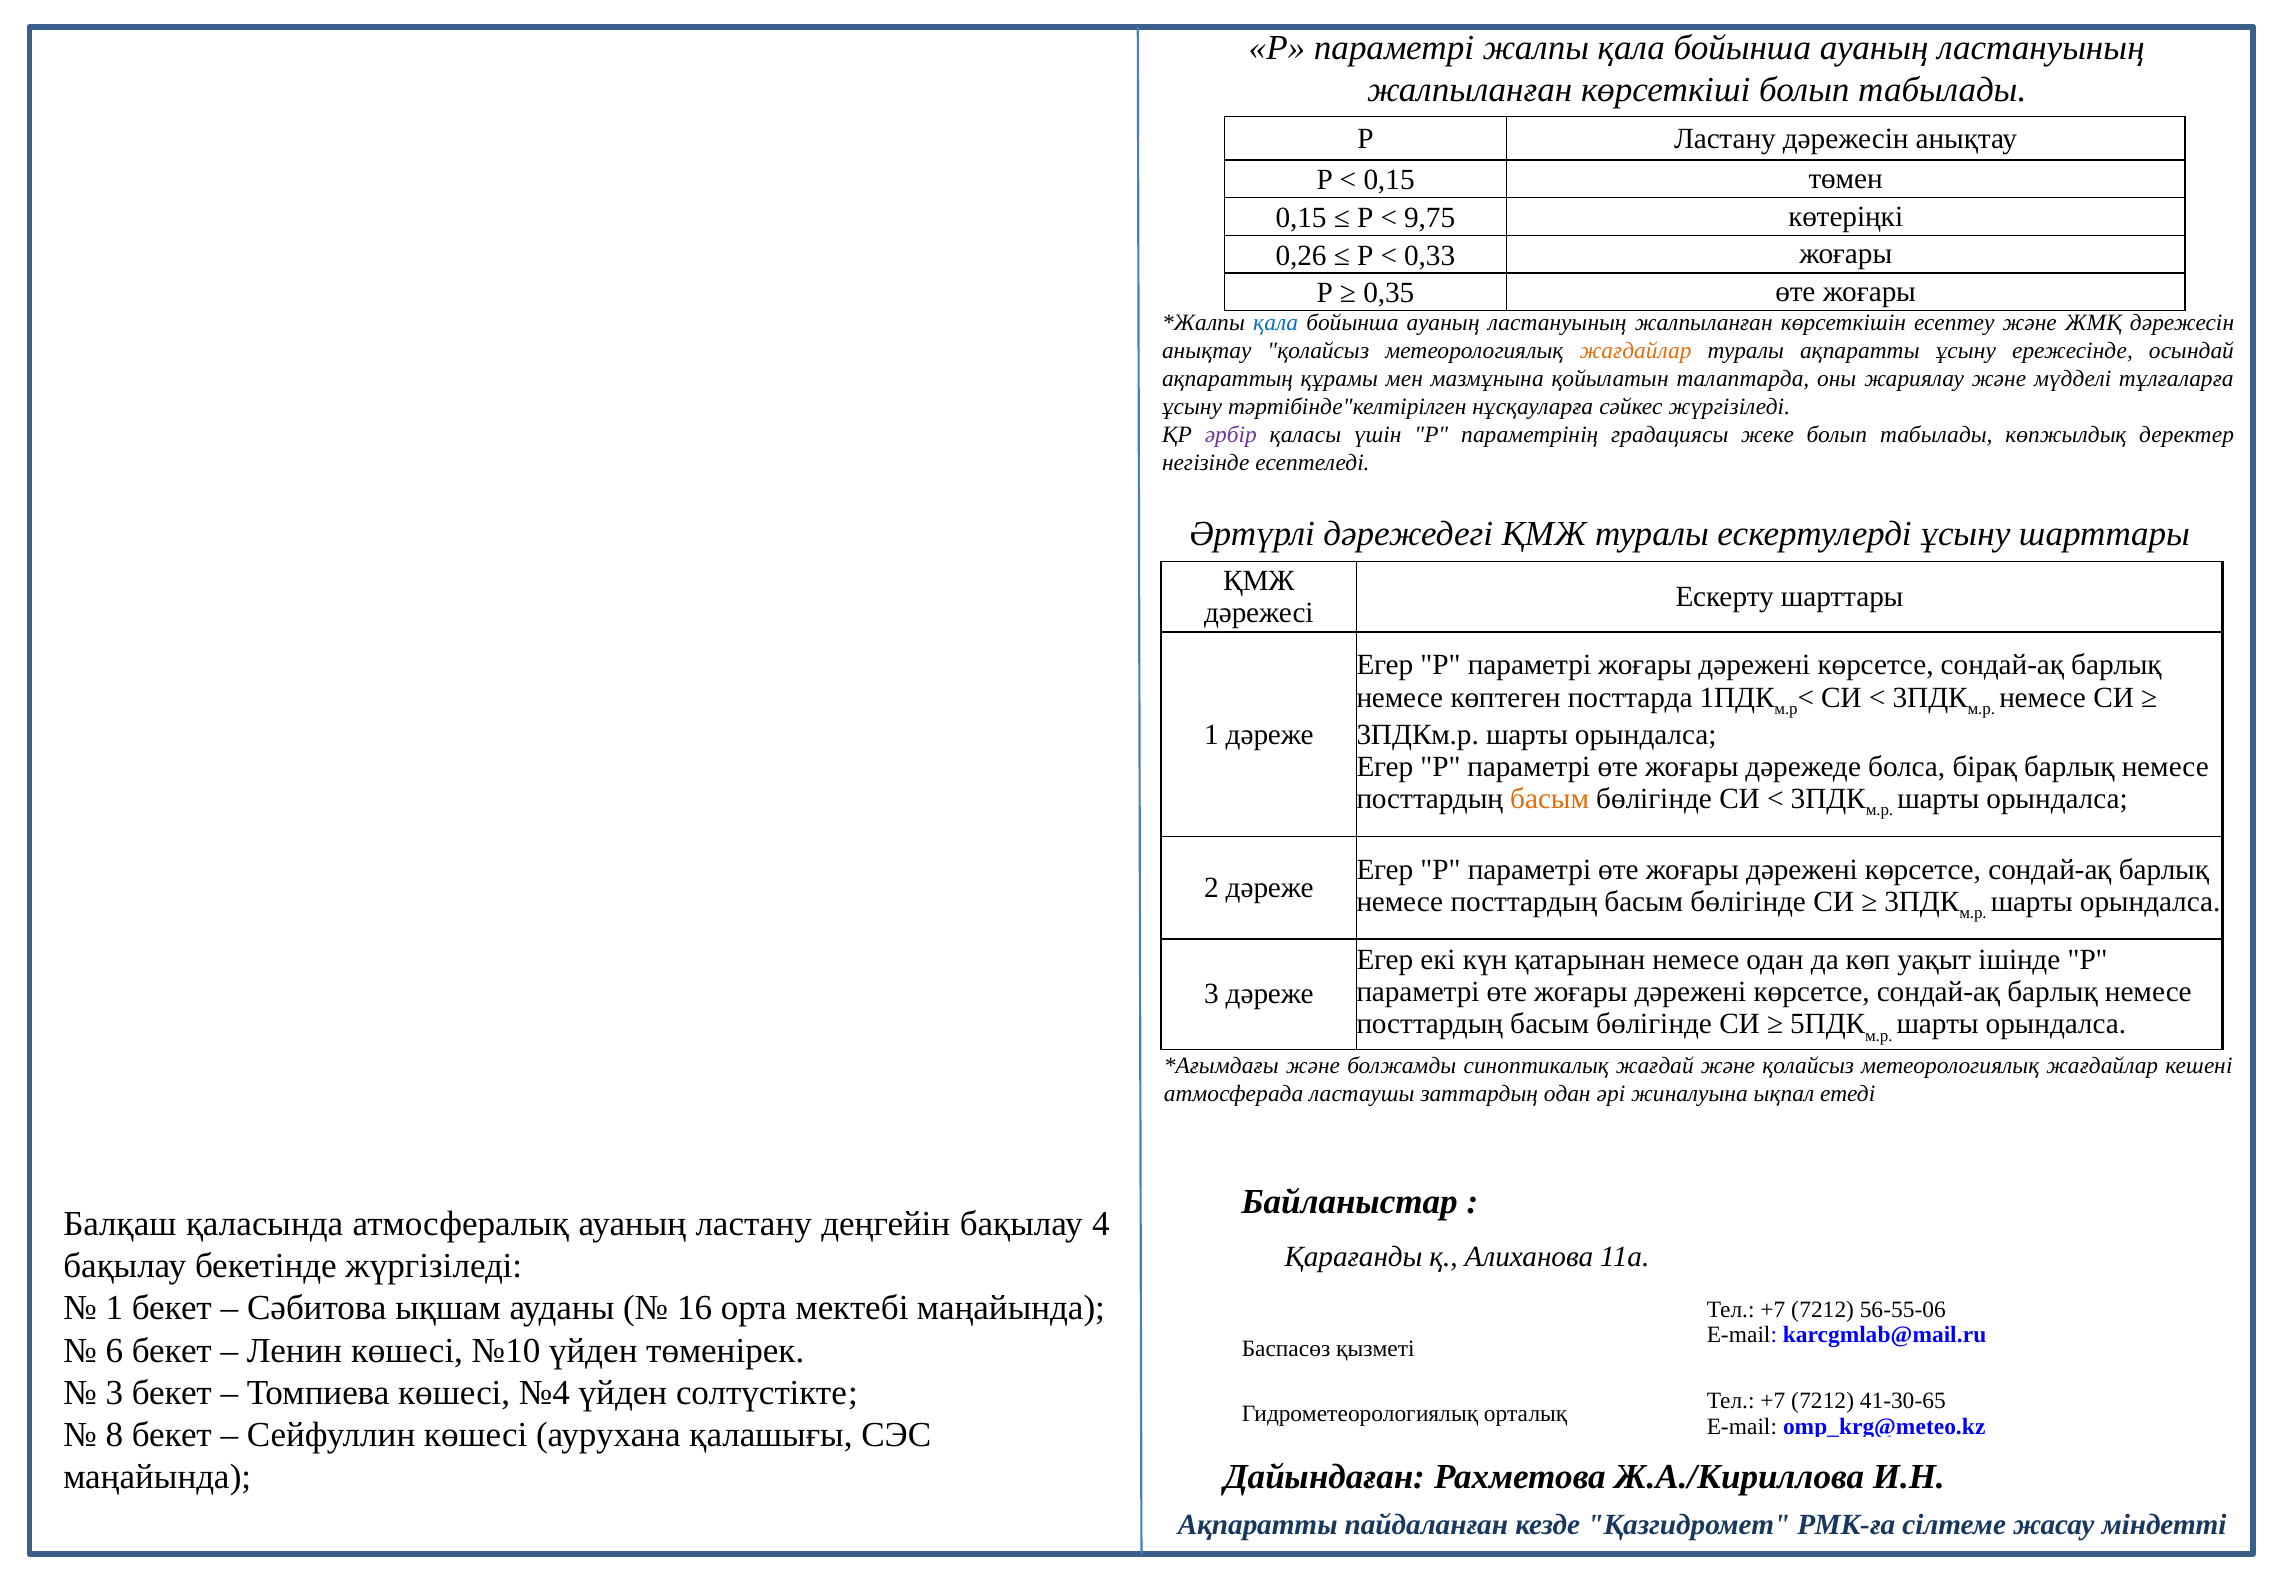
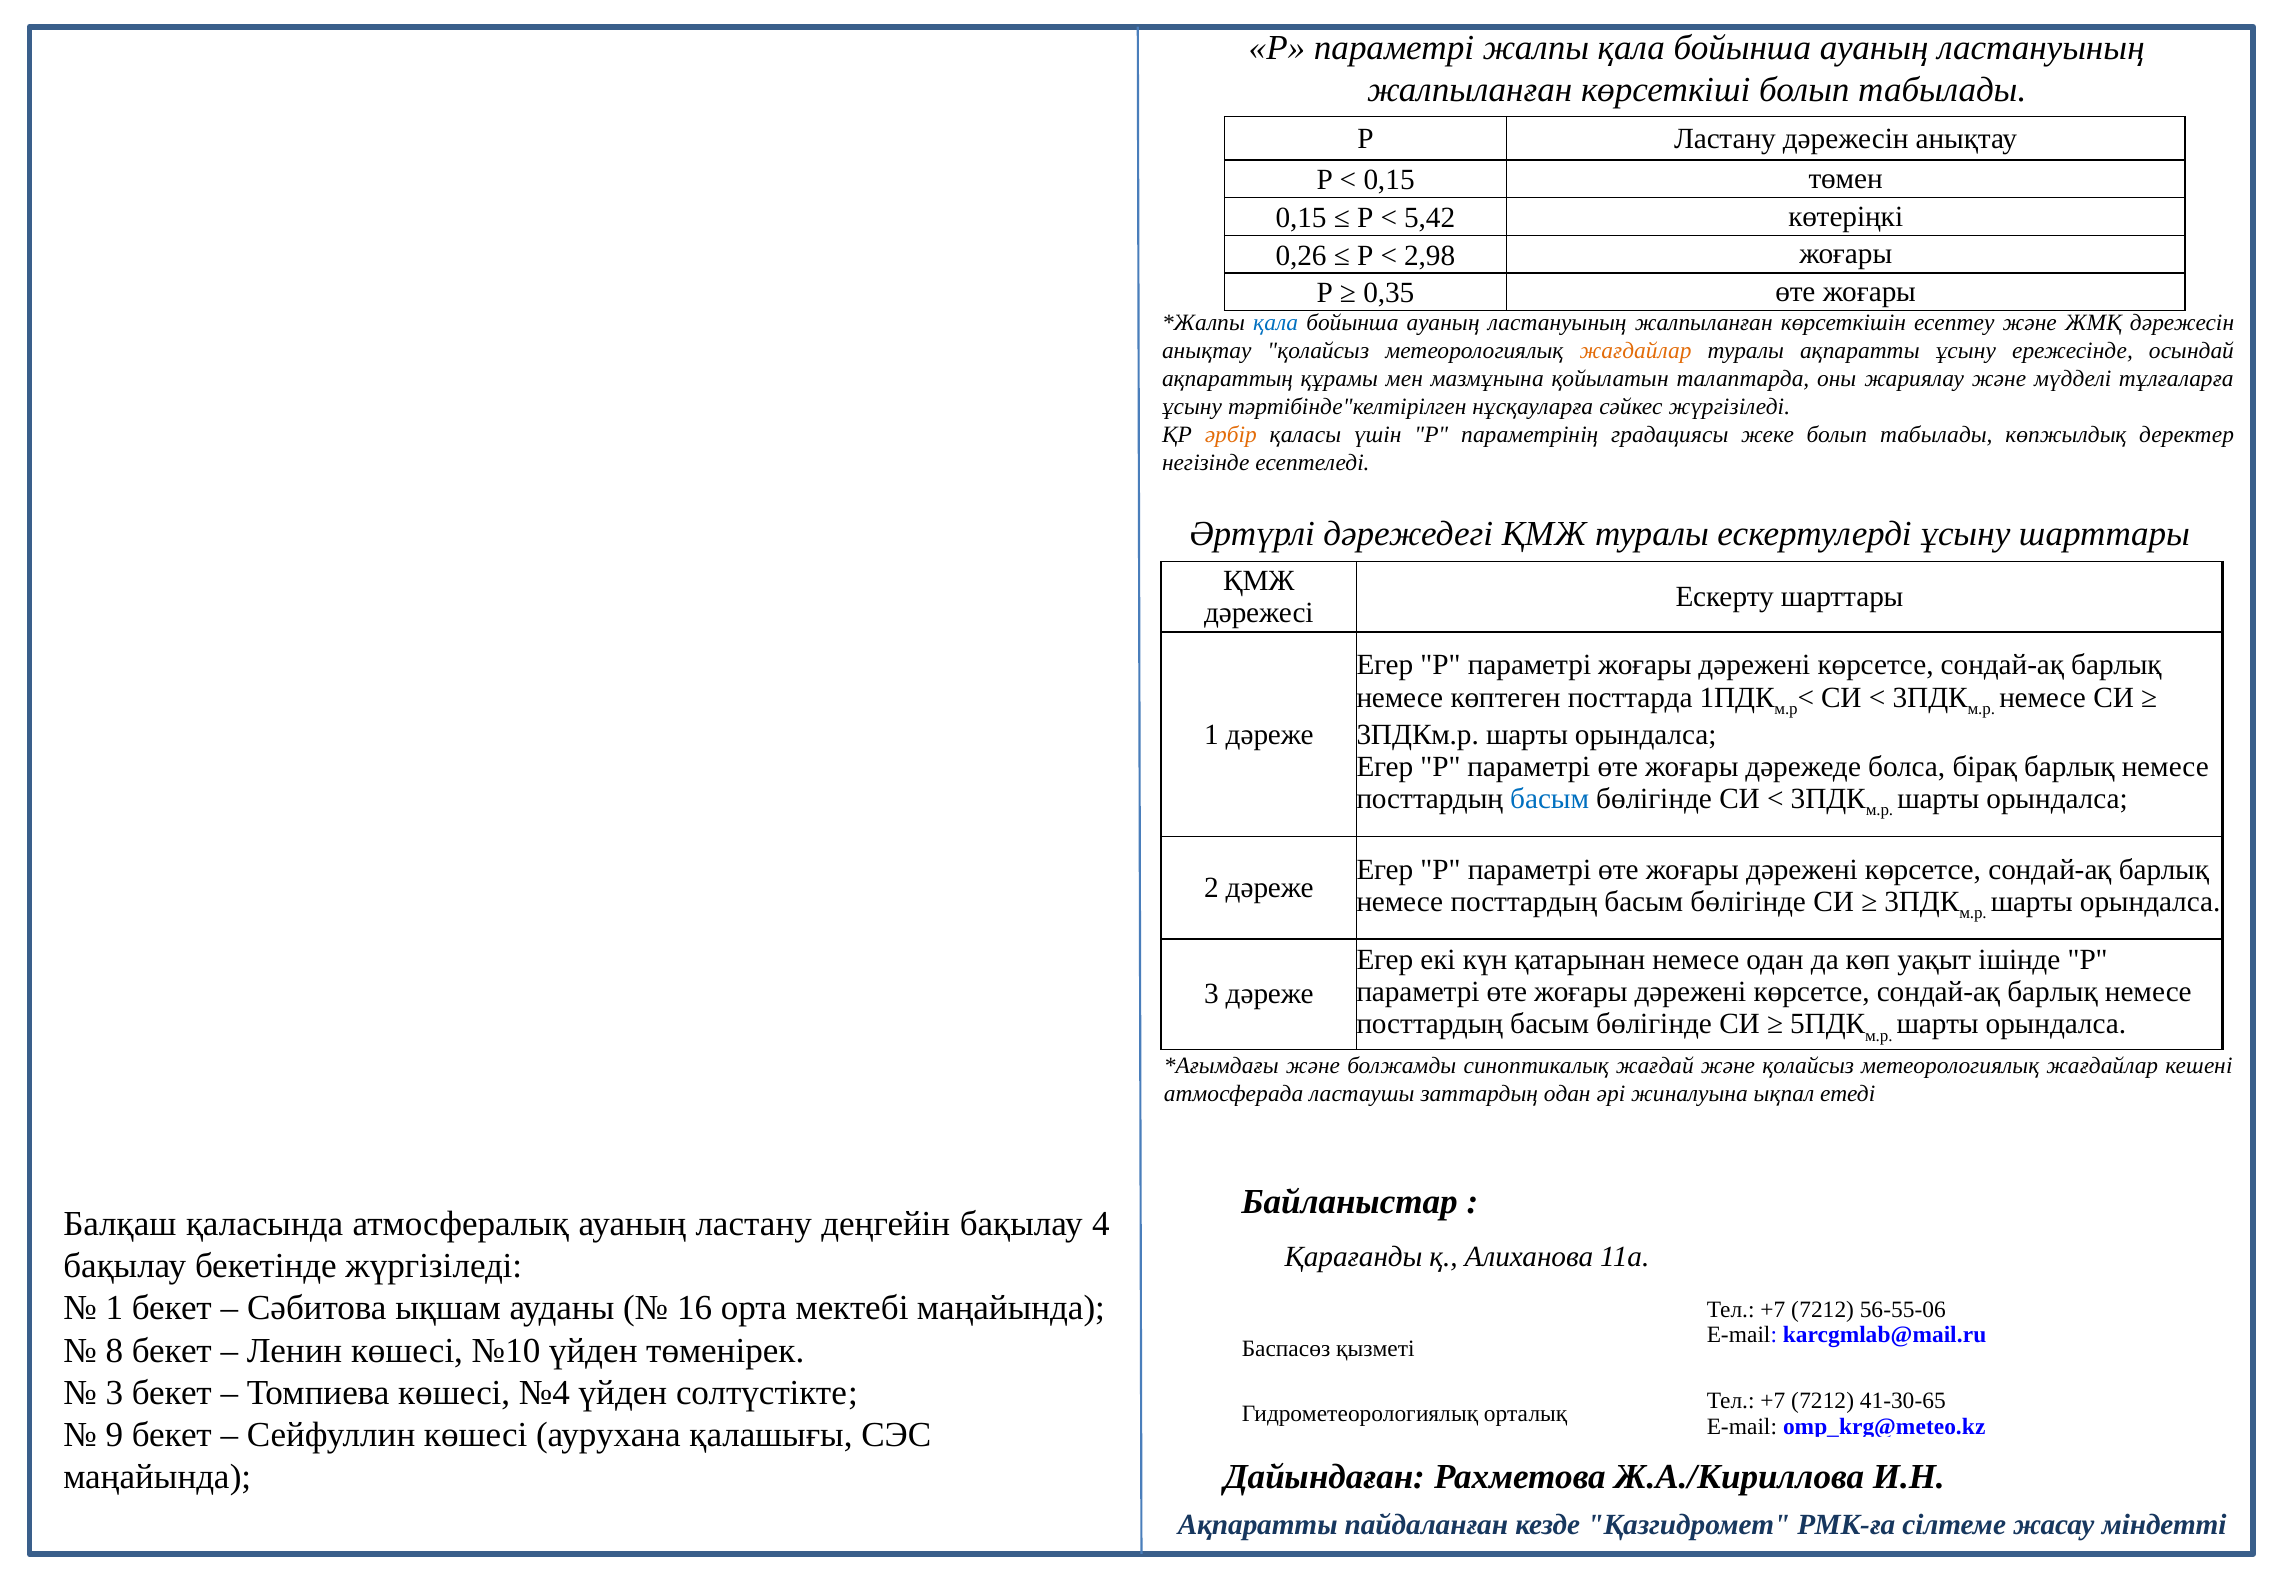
9,75: 9,75 -> 5,42 (1430, 218)
0,33: 0,33 -> 2,98 (1430, 255)
әрбір colour: purple -> orange (1231, 435)
басым colour: orange -> blue (1550, 799)
6: 6 -> 8 (114, 1350)
8: 8 -> 9 (114, 1434)
